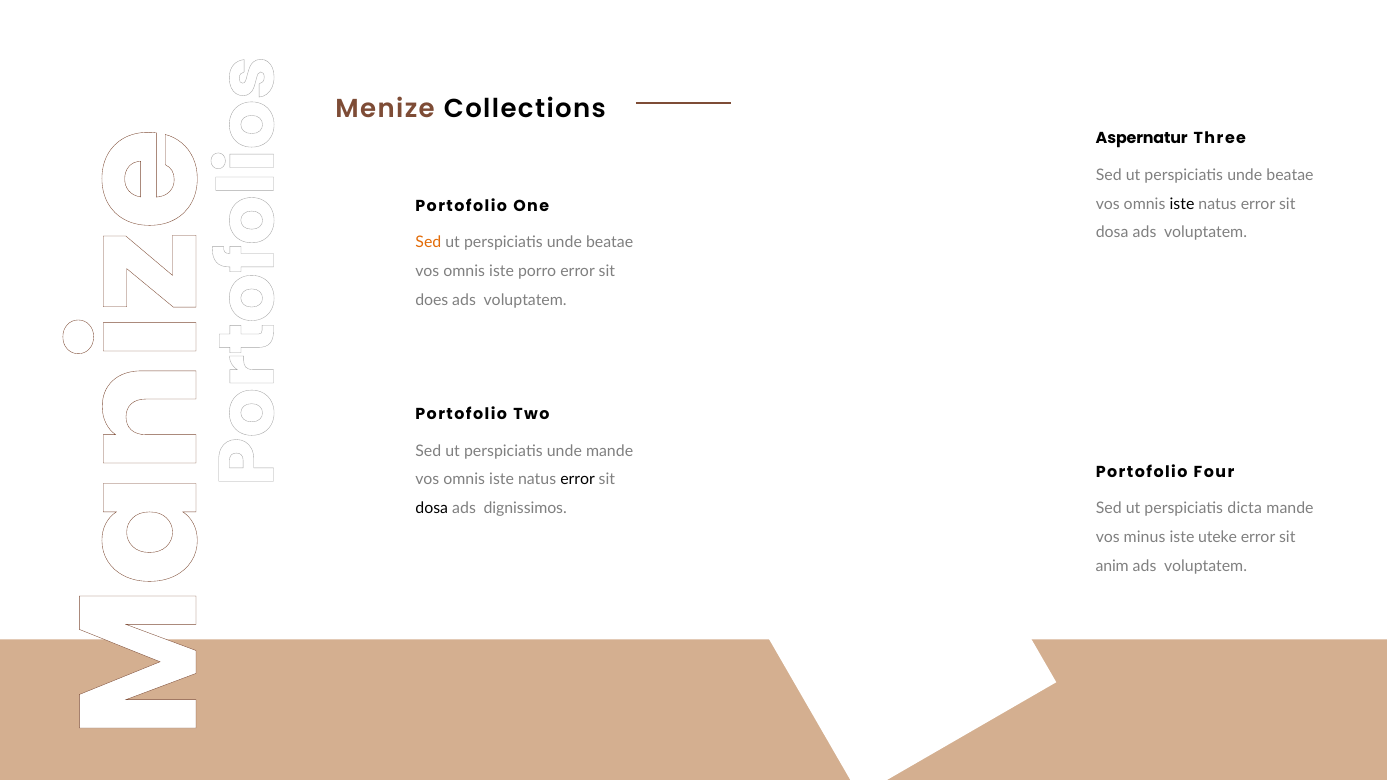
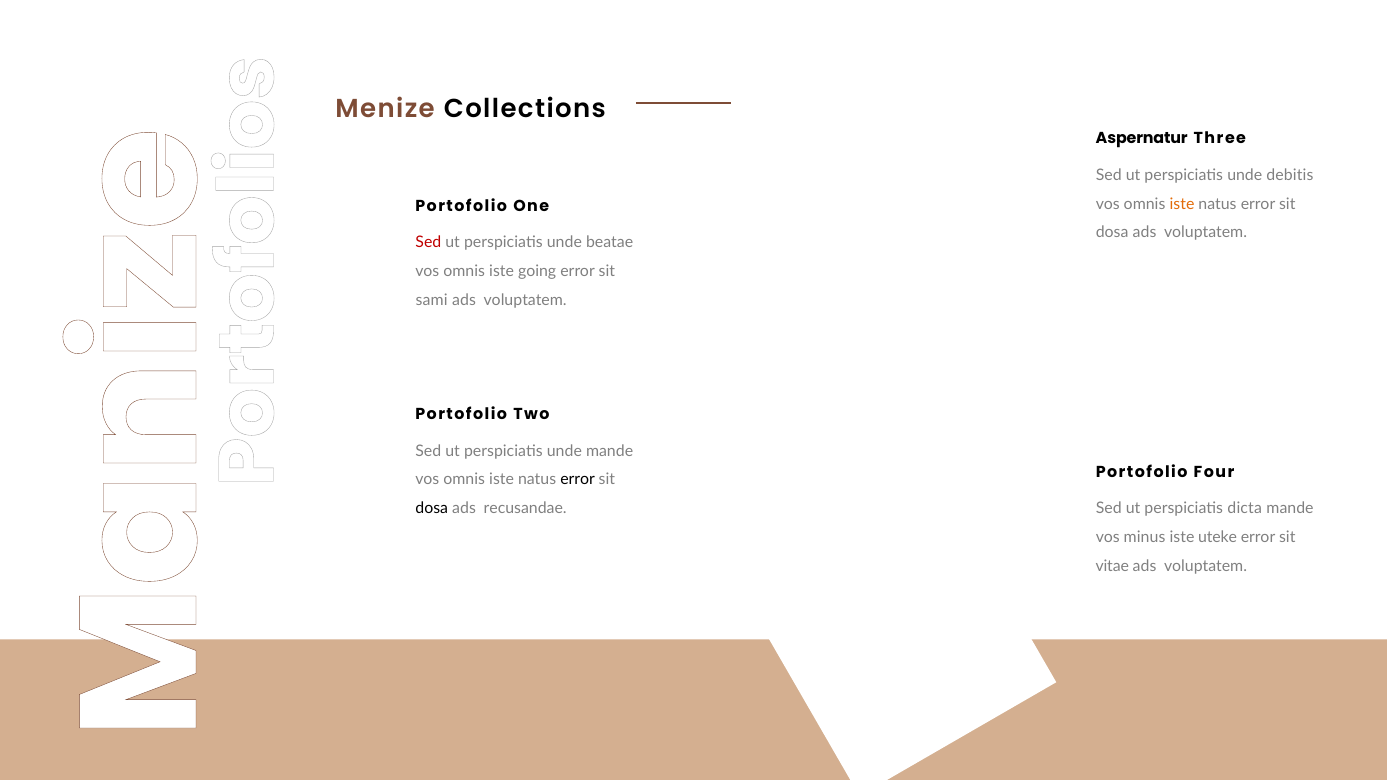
beatae: beatae -> debitis (1290, 175)
iste colour: black -> orange (1182, 204)
Sed colour: orange -> red (428, 243)
porro: porro -> going (537, 271)
does: does -> sami (432, 300)
dignissimos: dignissimos -> recusandae (525, 508)
anim: anim -> vitae (1112, 566)
